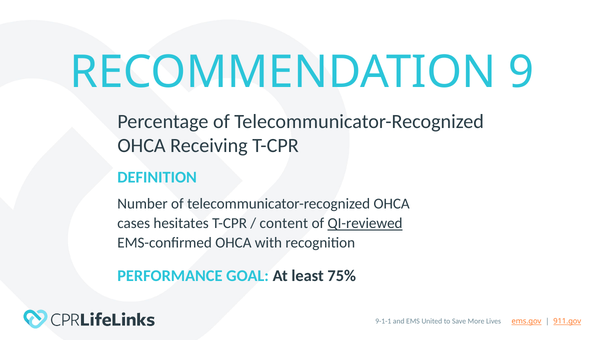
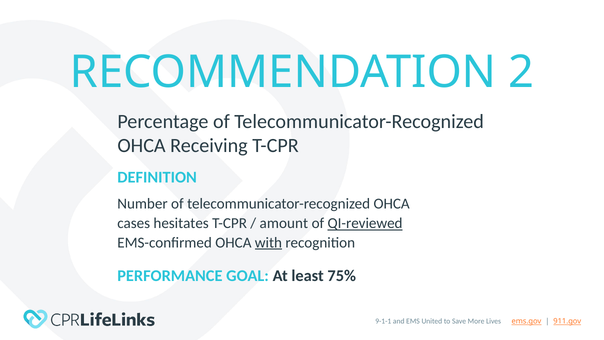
9: 9 -> 2 (521, 72)
content: content -> amount (284, 223)
with underline: none -> present (268, 243)
